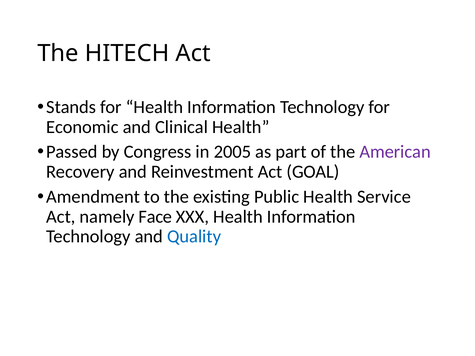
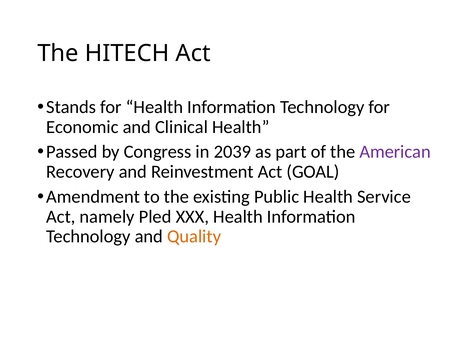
2005: 2005 -> 2039 (232, 152)
Face: Face -> Pled (155, 217)
Quality colour: blue -> orange (194, 237)
